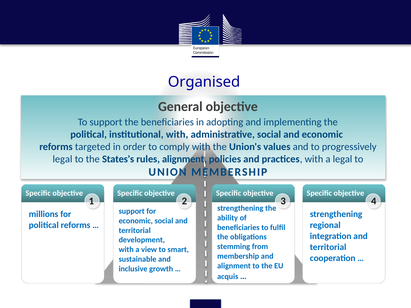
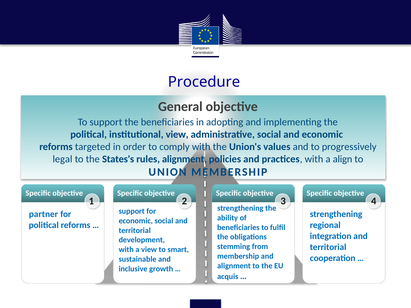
Organised: Organised -> Procedure (204, 82)
institutional with: with -> view (177, 134)
a legal: legal -> align (343, 159)
millions: millions -> partner (43, 214)
